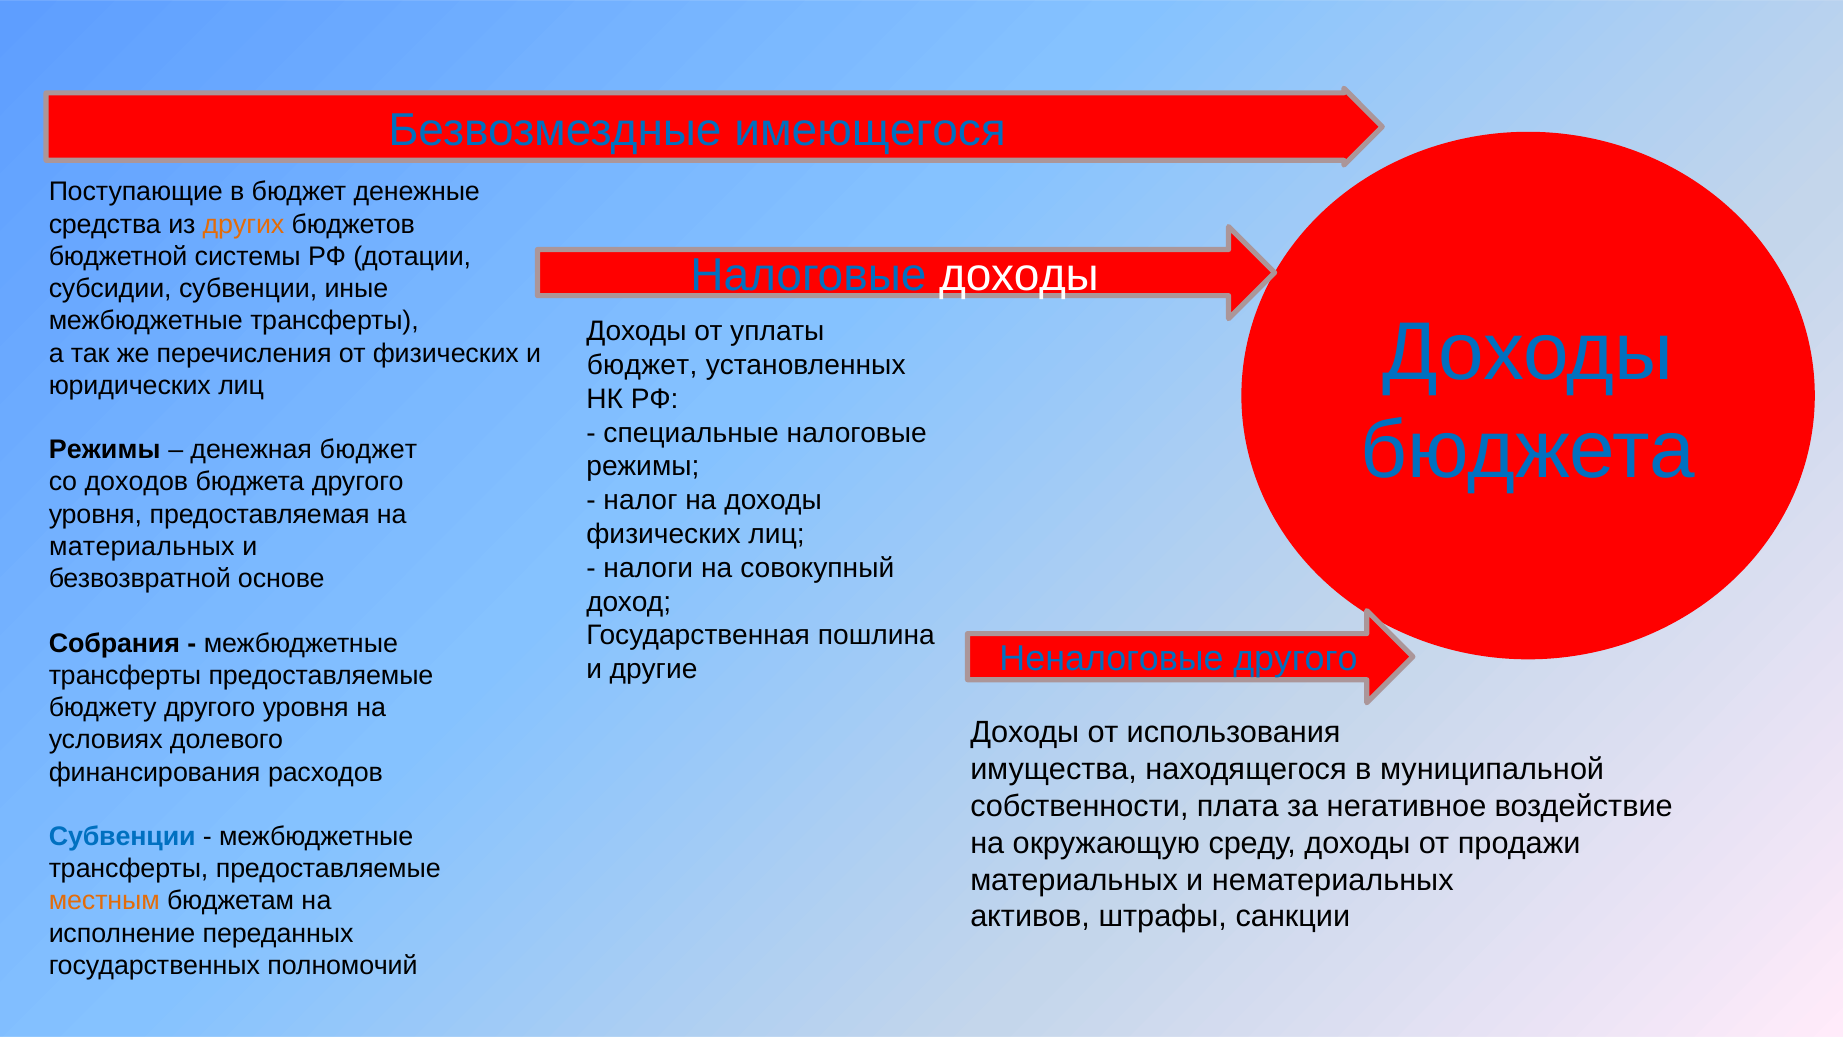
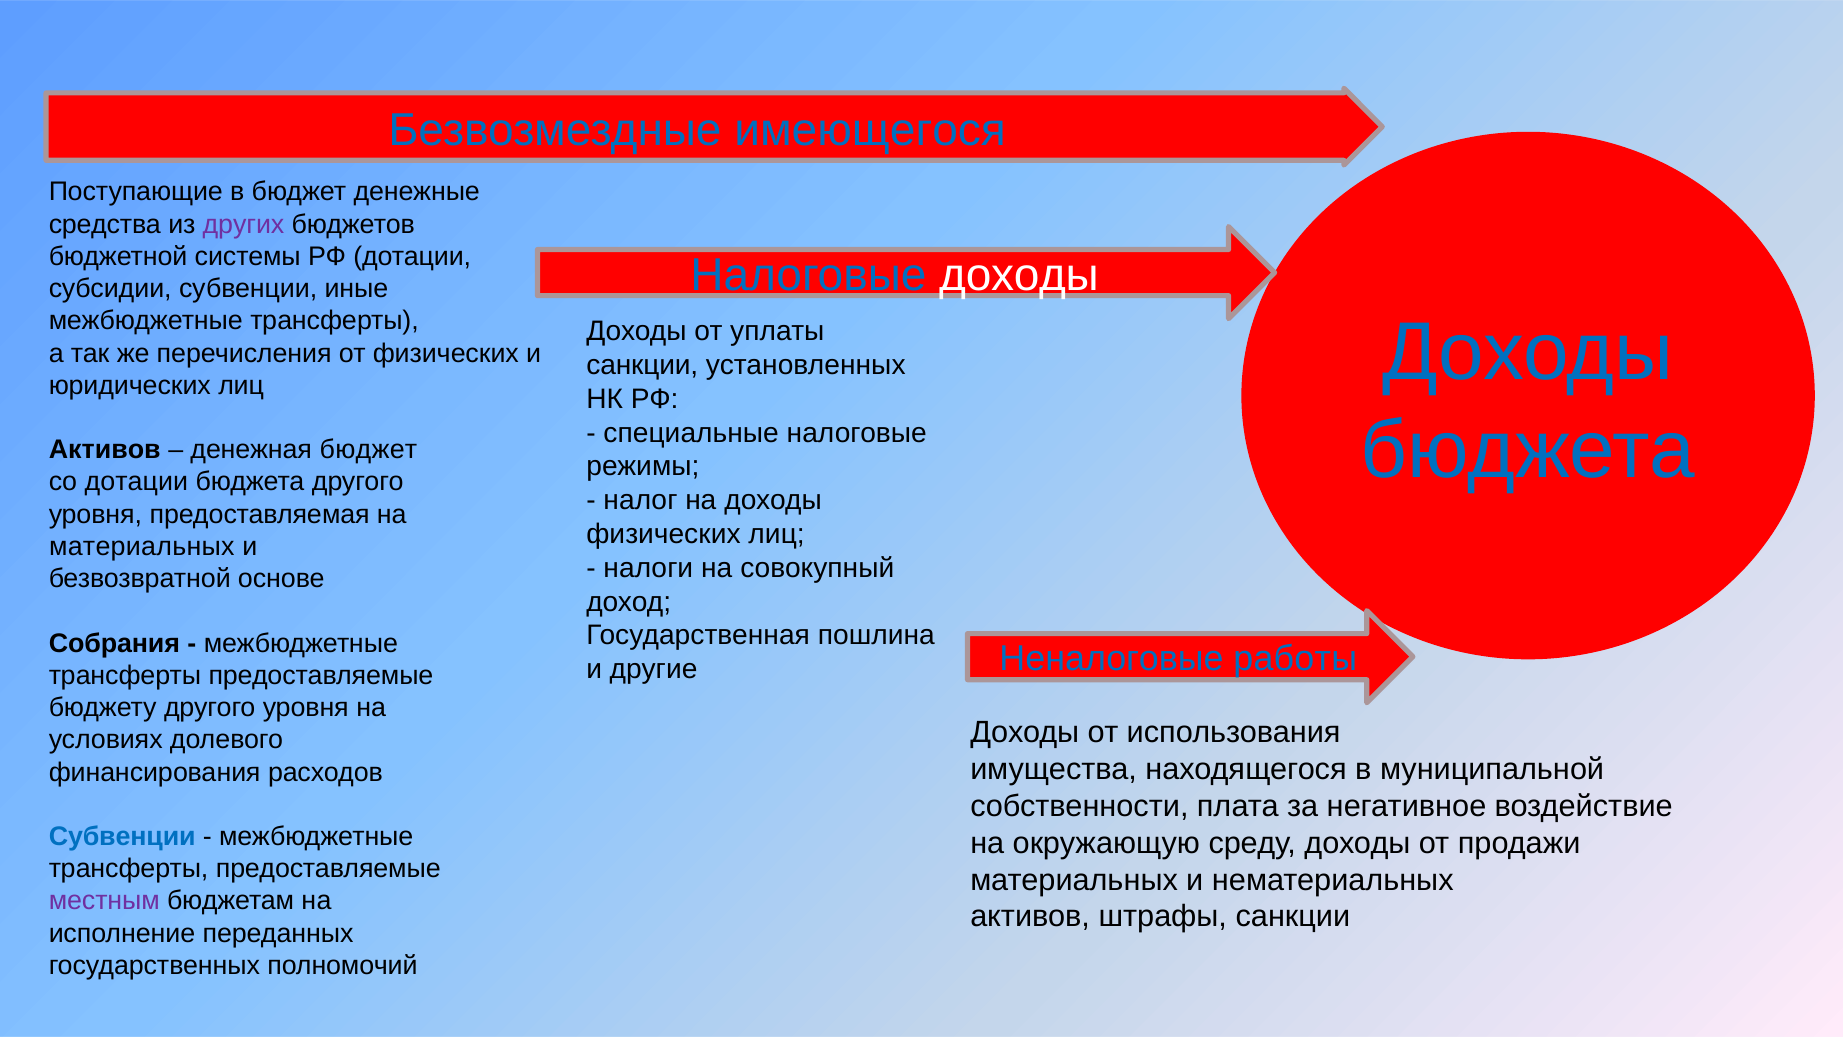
других colour: orange -> purple (244, 224)
бюджет: бюджет -> санкции (642, 365)
Режимы: Режимы -> Активов (105, 450)
со доходов: доходов -> дотации (136, 482)
Неналоговые другого: другого -> работы (1295, 659)
местным colour: orange -> purple (104, 901)
